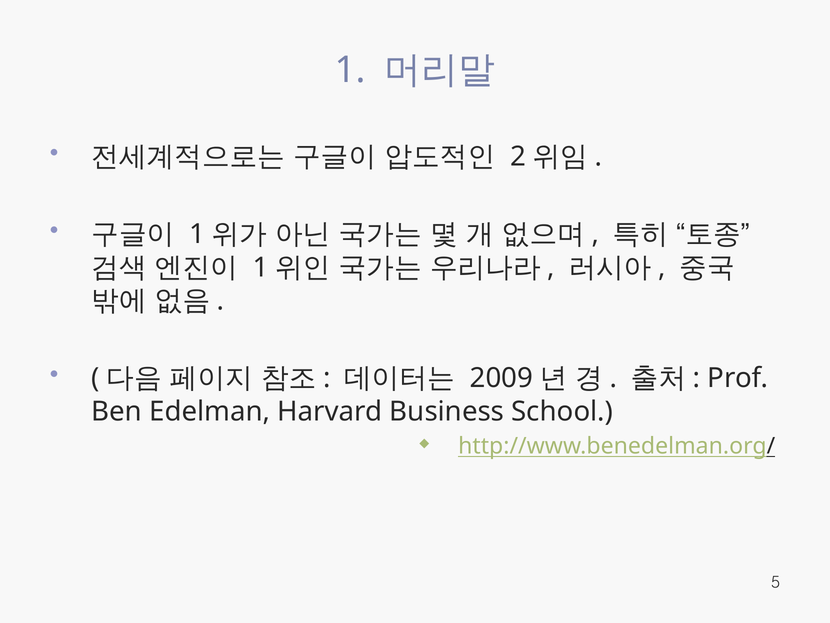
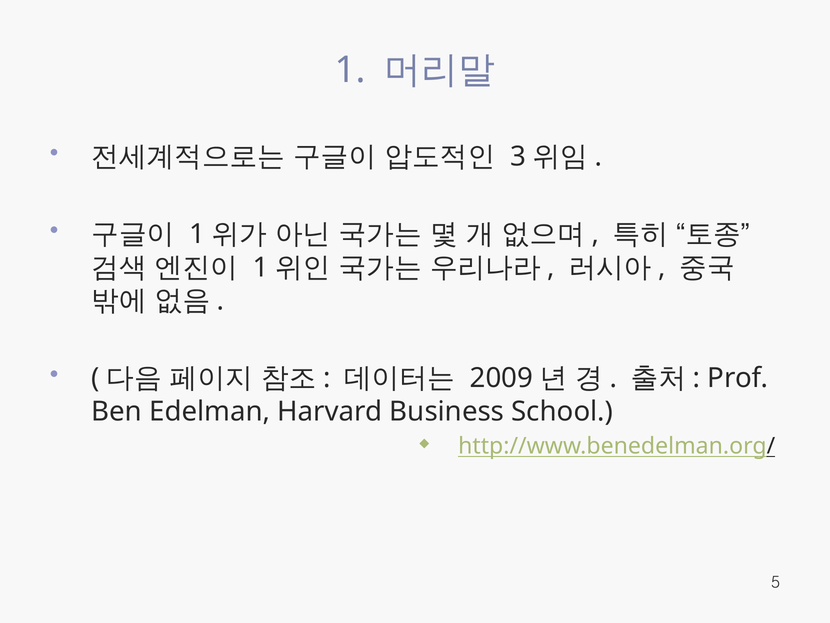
2: 2 -> 3 (518, 157)
